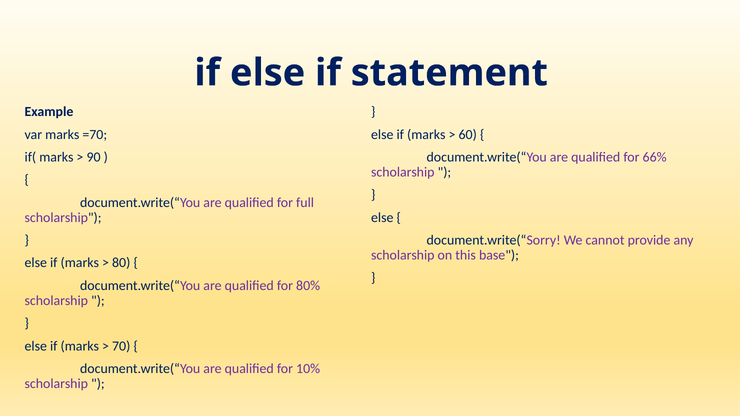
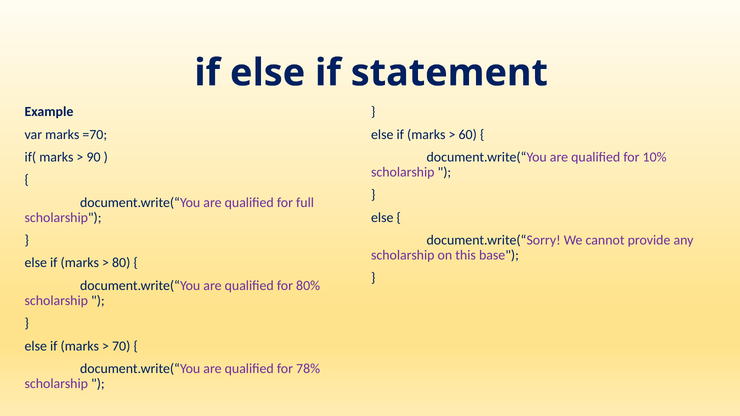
66%: 66% -> 10% (655, 157)
10%: 10% -> 78% (308, 369)
